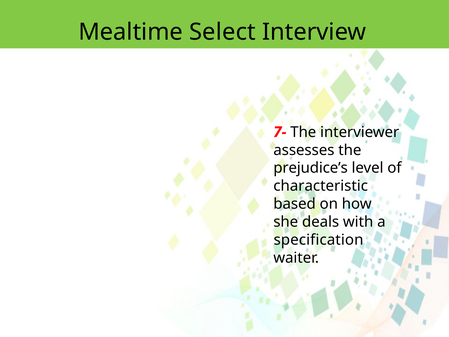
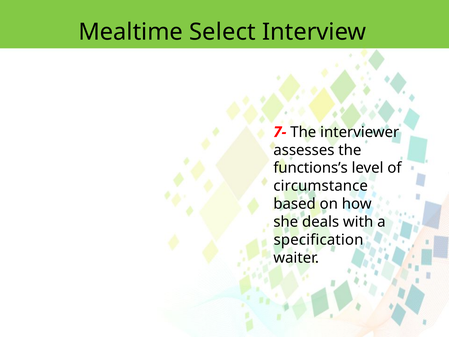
prejudice’s: prejudice’s -> functions’s (311, 168)
characteristic: characteristic -> circumstance (321, 186)
